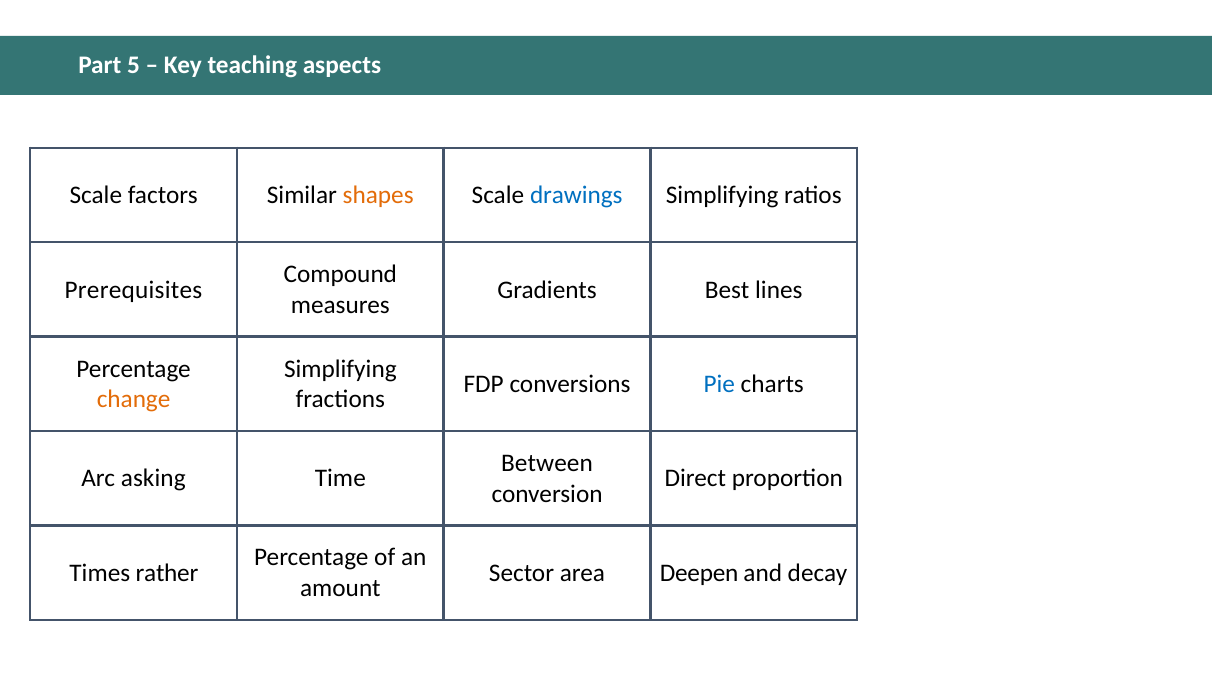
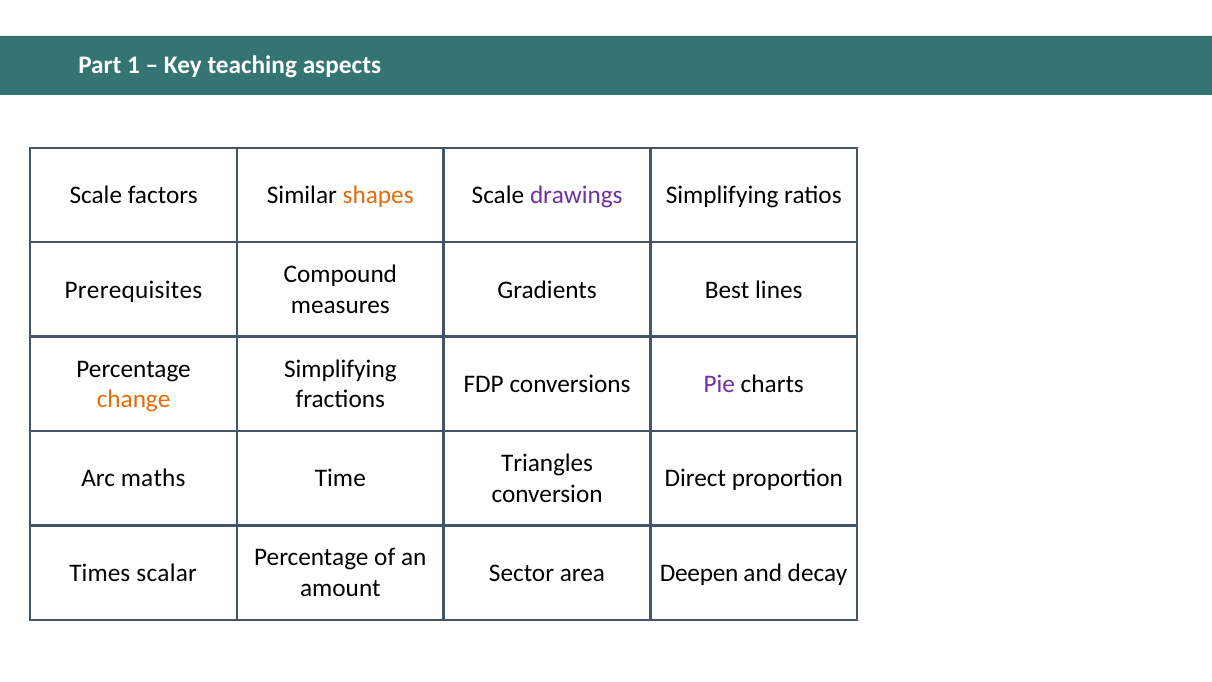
5: 5 -> 1 (134, 65)
drawings colour: blue -> purple (576, 195)
Pie colour: blue -> purple (719, 384)
Between: Between -> Triangles (547, 463)
asking: asking -> maths (153, 478)
rather: rather -> scalar (167, 573)
